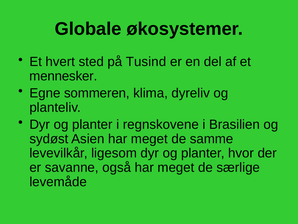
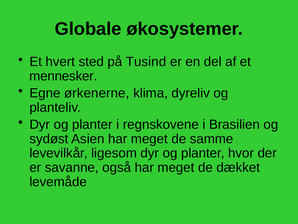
sommeren: sommeren -> ørkenerne (97, 93)
særlige: særlige -> dækket (238, 167)
